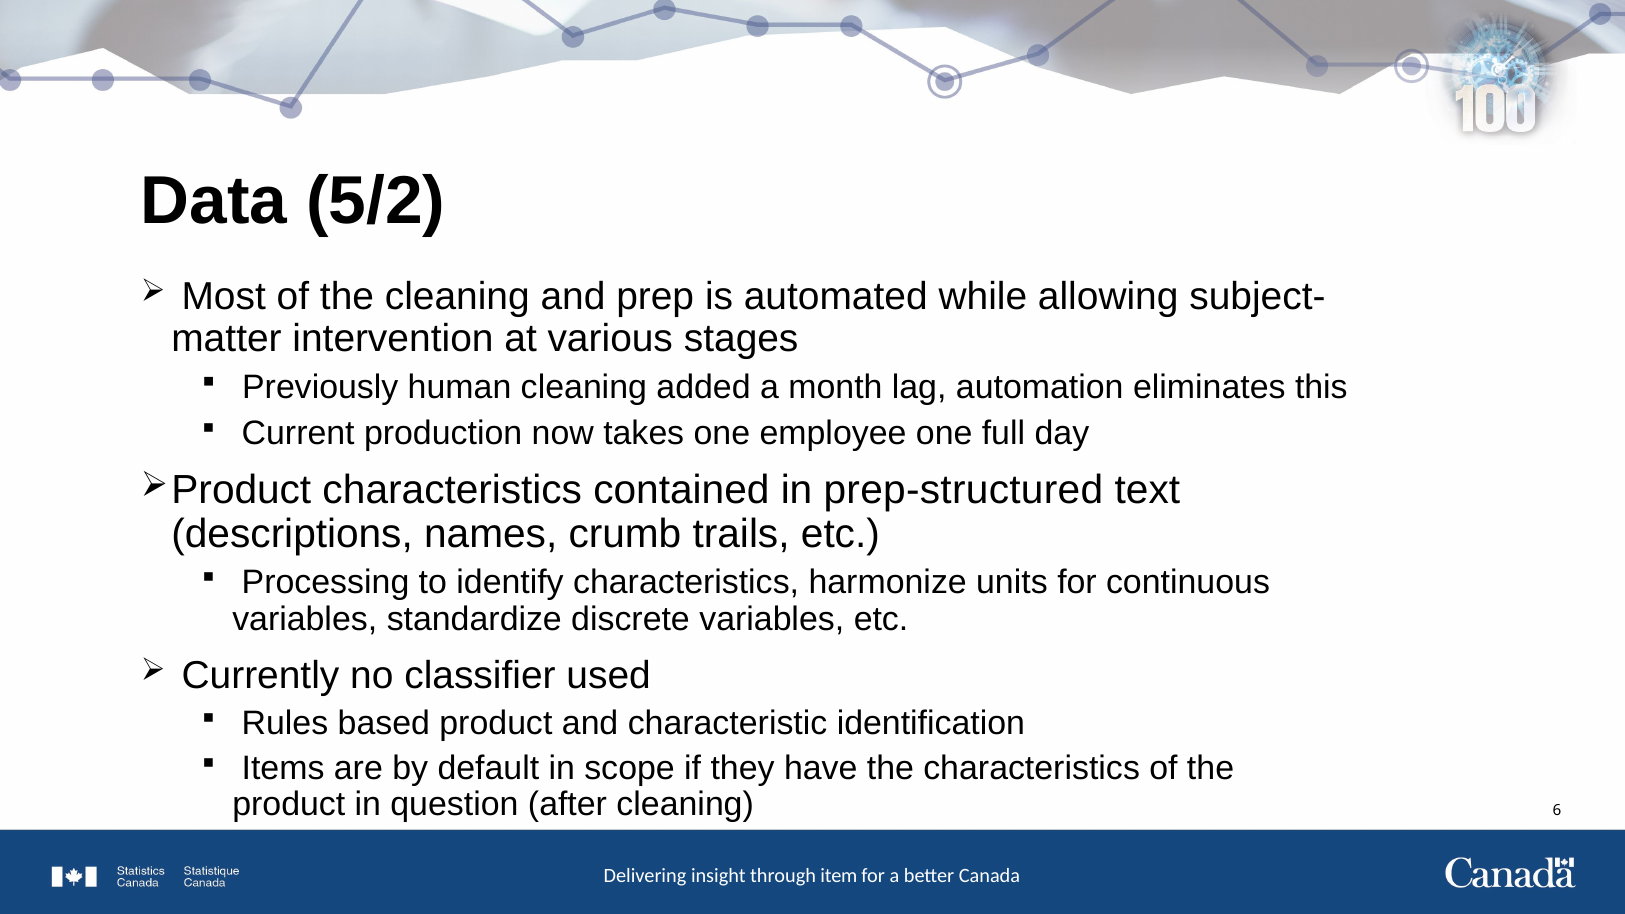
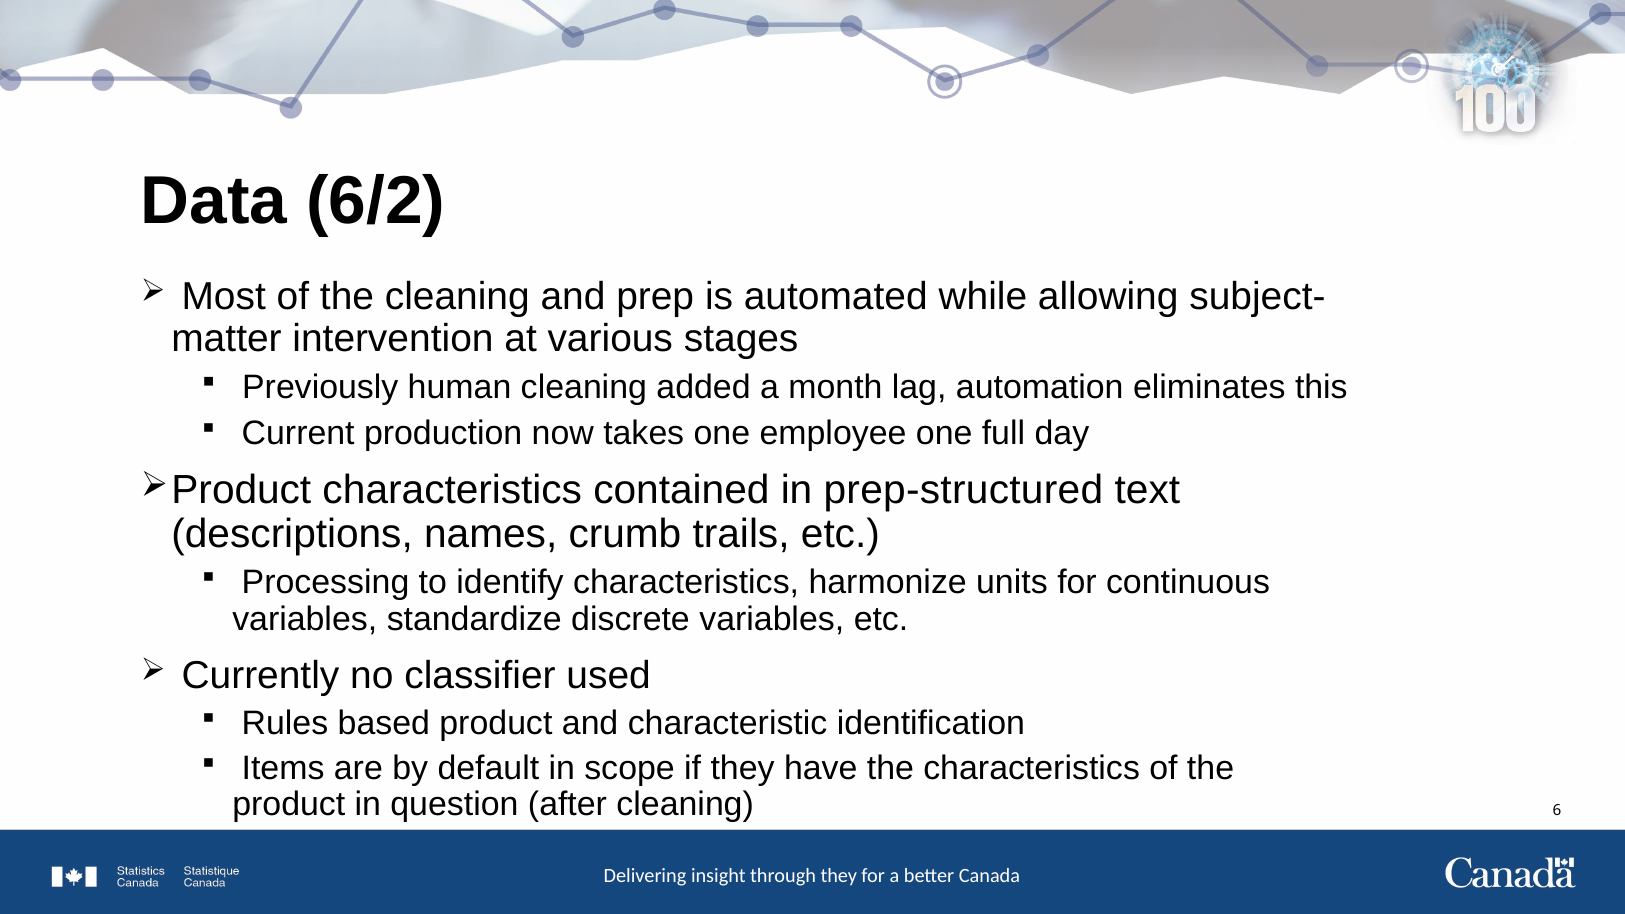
5/2: 5/2 -> 6/2 (376, 201)
item: item -> they (839, 876)
